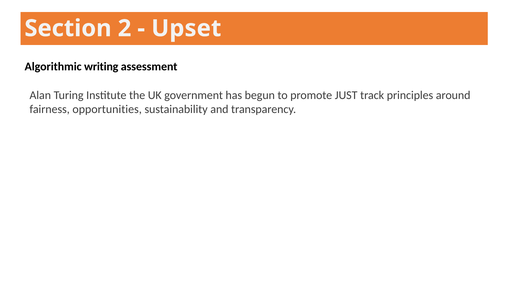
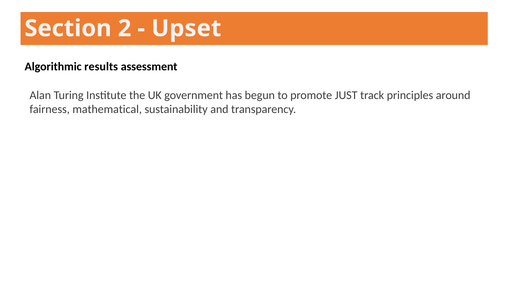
writing: writing -> results (101, 67)
opportunities: opportunities -> mathematical (107, 109)
